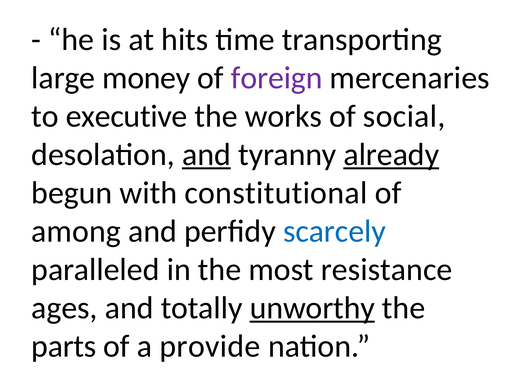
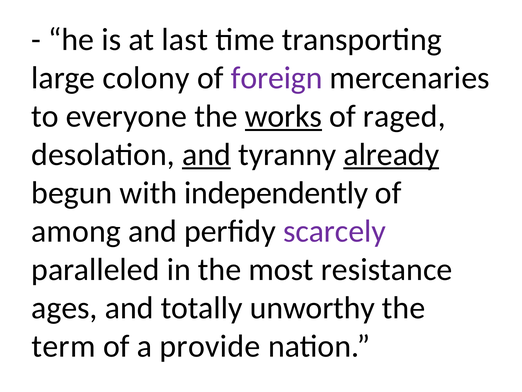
hits: hits -> last (185, 40)
money: money -> colony (146, 78)
executive: executive -> everyone (126, 116)
works underline: none -> present (283, 116)
social: social -> raged (404, 116)
constitutional: constitutional -> independently (276, 193)
scarcely colour: blue -> purple (334, 231)
unworthy underline: present -> none (312, 308)
parts: parts -> term (63, 346)
